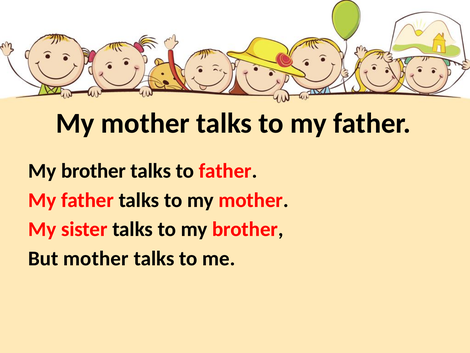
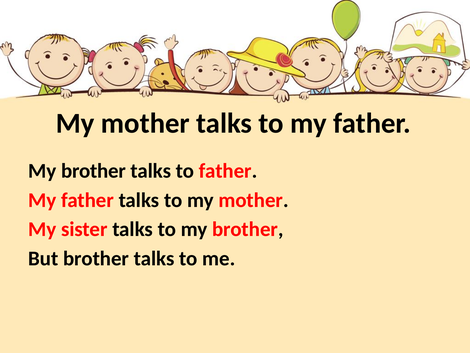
But mother: mother -> brother (96, 258)
